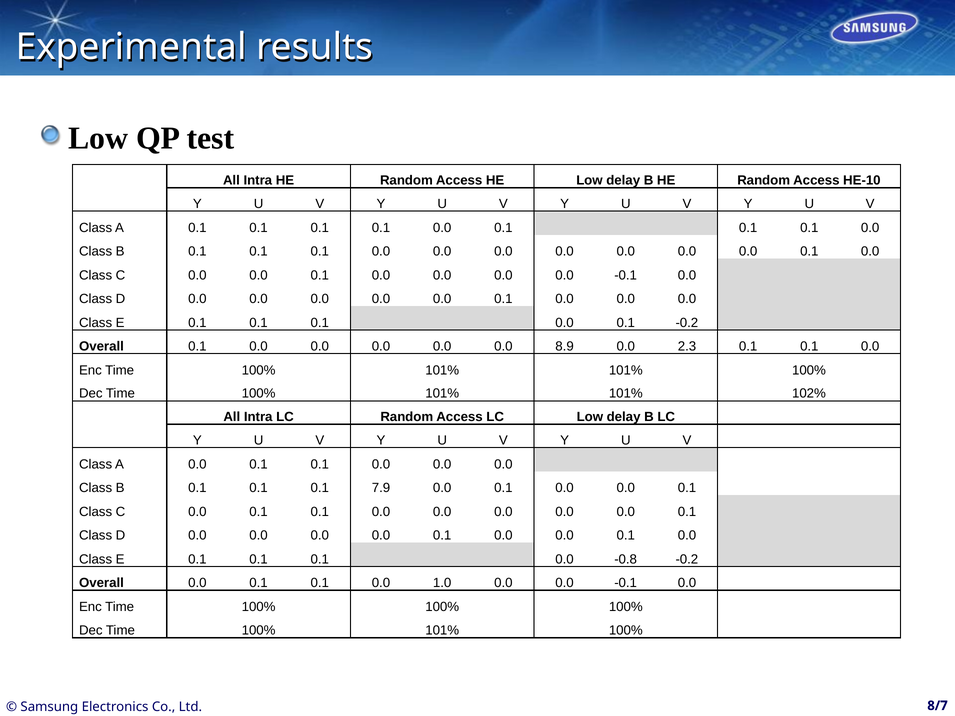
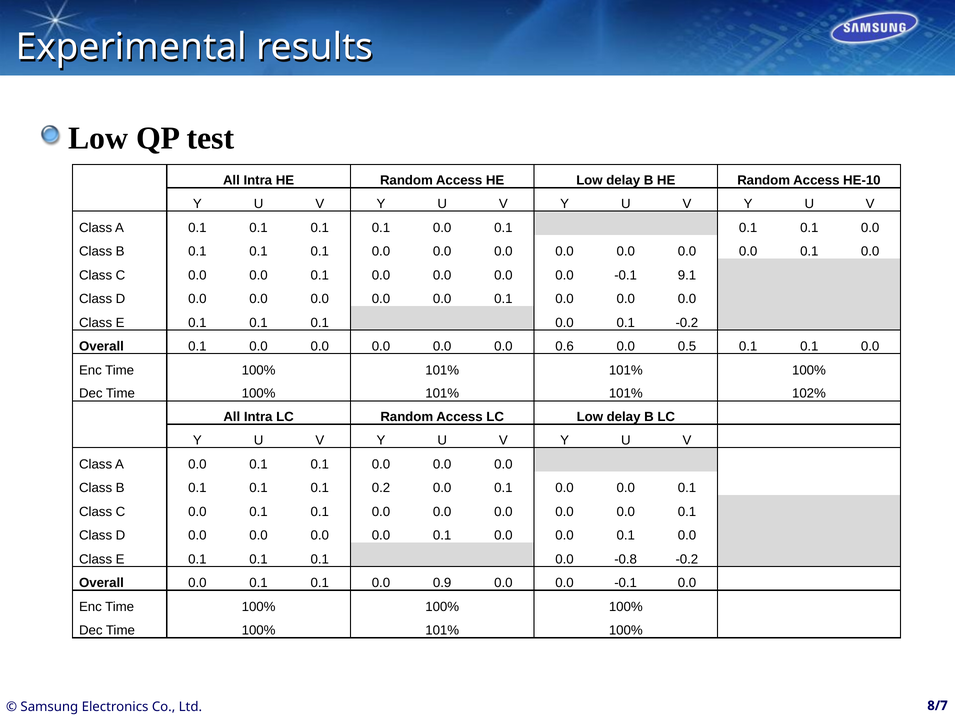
0.0: 0.0 -> 9.1 (687, 275)
8.9: 8.9 -> 0.6 (565, 347)
2.3: 2.3 -> 0.5 (687, 347)
7.9: 7.9 -> 0.2 (381, 488)
1.0: 1.0 -> 0.9 (442, 583)
